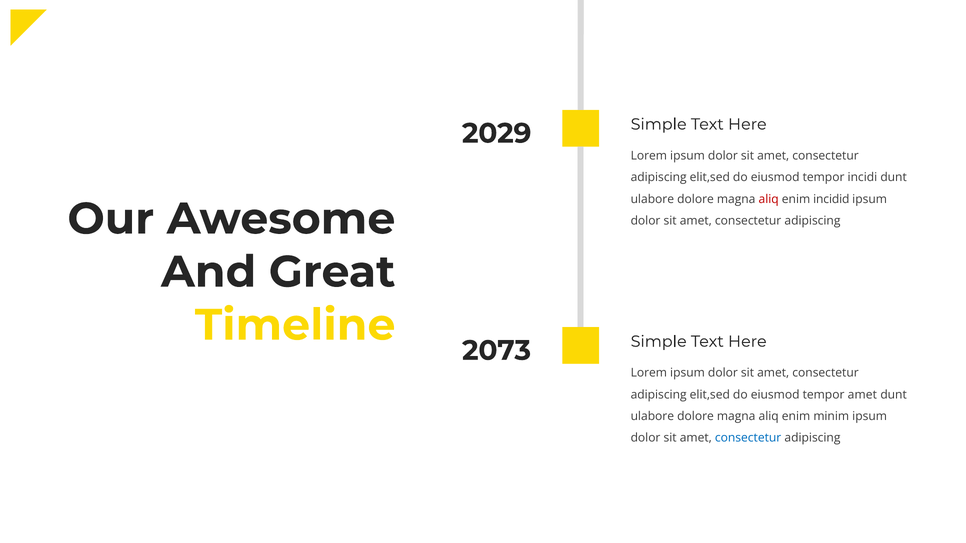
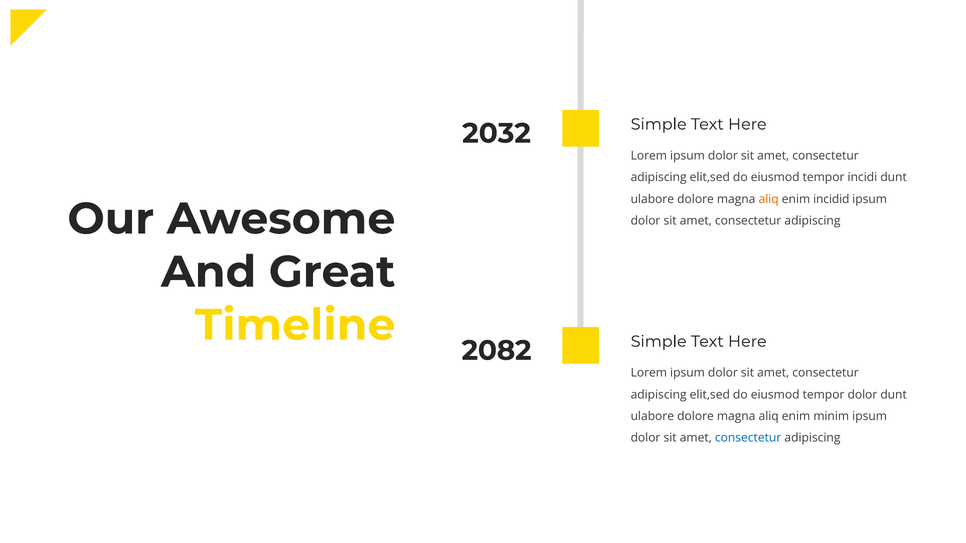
2029: 2029 -> 2032 (497, 133)
aliq colour: red -> orange (769, 199)
2073: 2073 -> 2082 (497, 351)
tempor amet: amet -> dolor (862, 395)
